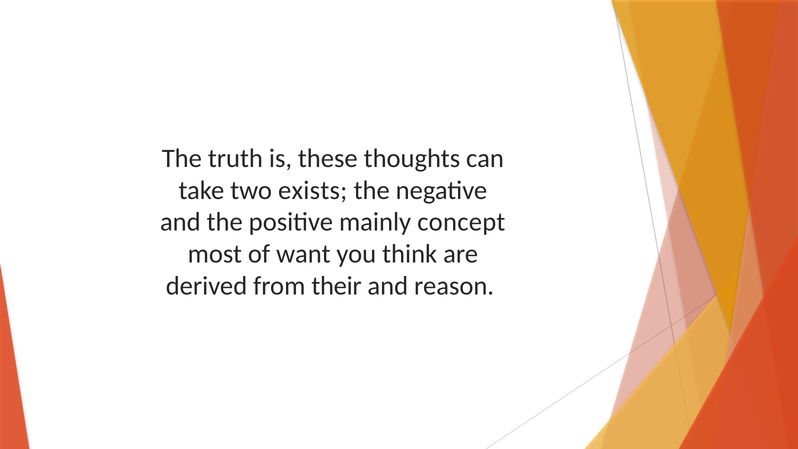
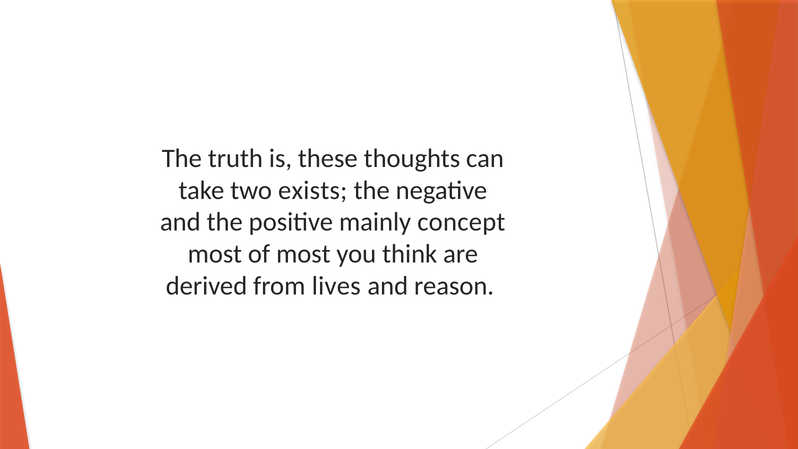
of want: want -> most (303, 254)
their: their -> lives (336, 286)
